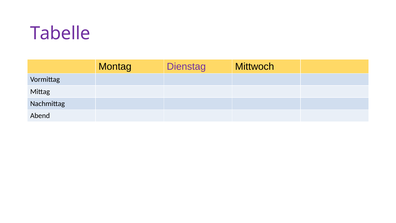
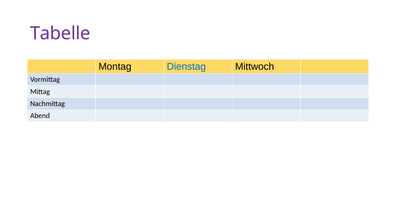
Dienstag colour: purple -> blue (186, 66)
